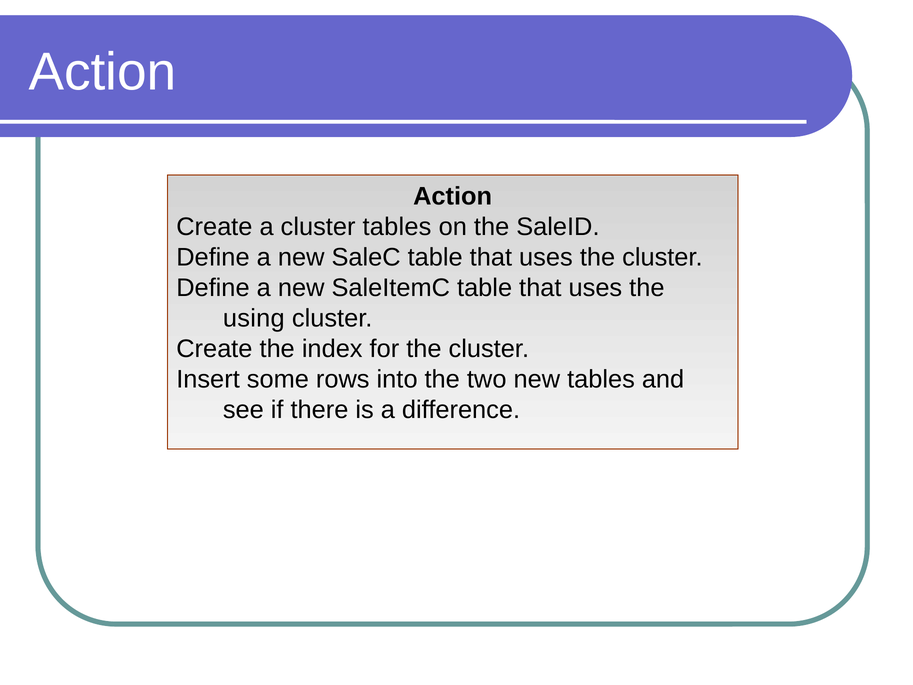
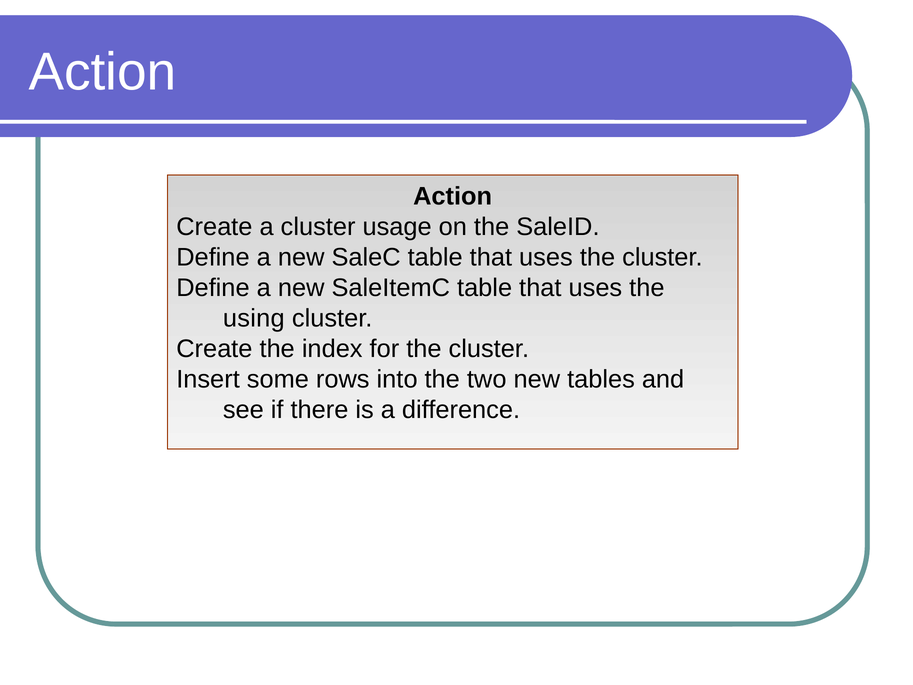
cluster tables: tables -> usage (397, 227)
